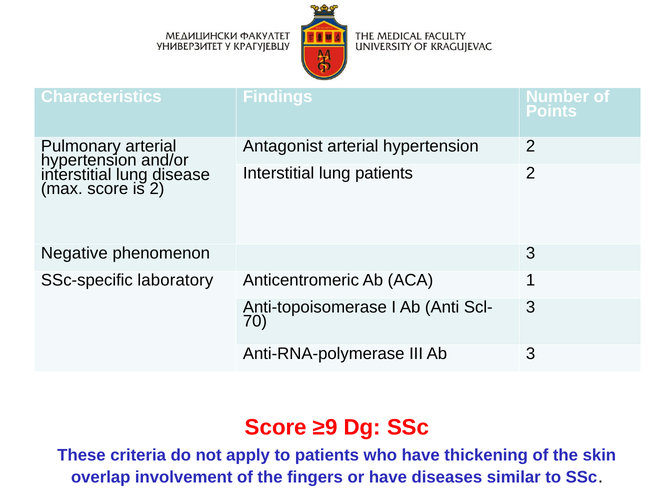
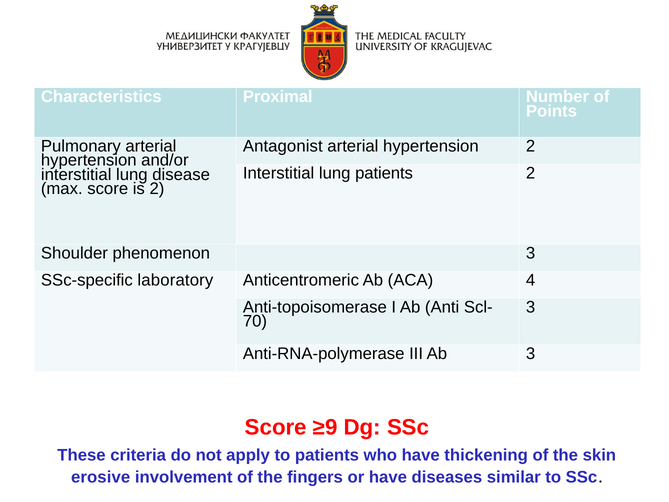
Findings: Findings -> Proximal (278, 97)
Negative: Negative -> Shoulder (74, 253)
1: 1 -> 4 (531, 280)
overlap: overlap -> erosive (101, 477)
